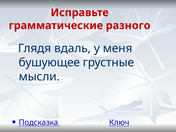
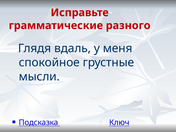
бушующее: бушующее -> спокойное (49, 62)
